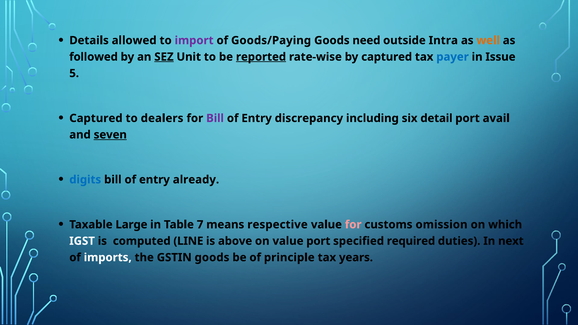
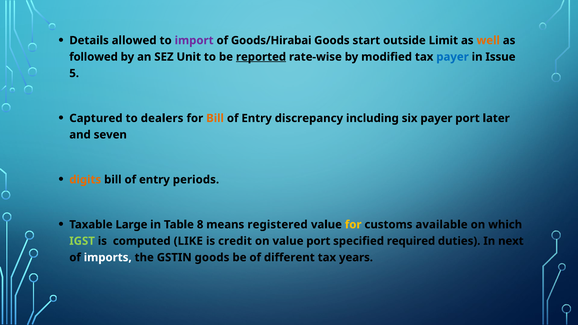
Goods/Paying: Goods/Paying -> Goods/Hirabai (271, 40)
need: need -> start (366, 40)
Intra: Intra -> Limit (443, 40)
SEZ underline: present -> none (164, 57)
by captured: captured -> modified (387, 57)
Bill colour: purple -> orange (215, 118)
six detail: detail -> payer (436, 118)
avail: avail -> later (496, 118)
seven underline: present -> none (110, 135)
digits colour: blue -> orange (85, 180)
already: already -> periods (196, 180)
7: 7 -> 8 (200, 225)
respective: respective -> registered (278, 225)
for colour: pink -> yellow (353, 225)
omission: omission -> available (442, 225)
IGST colour: white -> light green (82, 241)
LINE: LINE -> LIKE (188, 241)
above: above -> credit (235, 241)
principle: principle -> different (289, 258)
